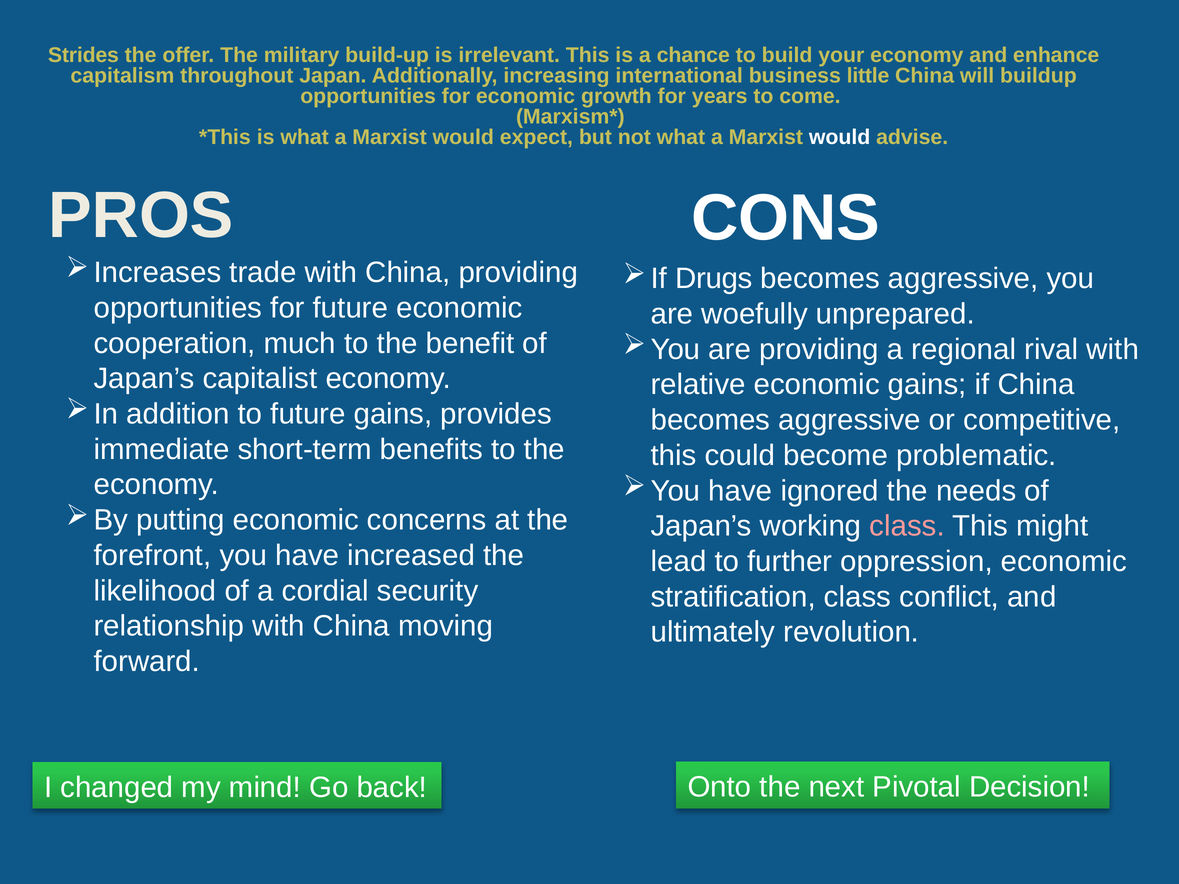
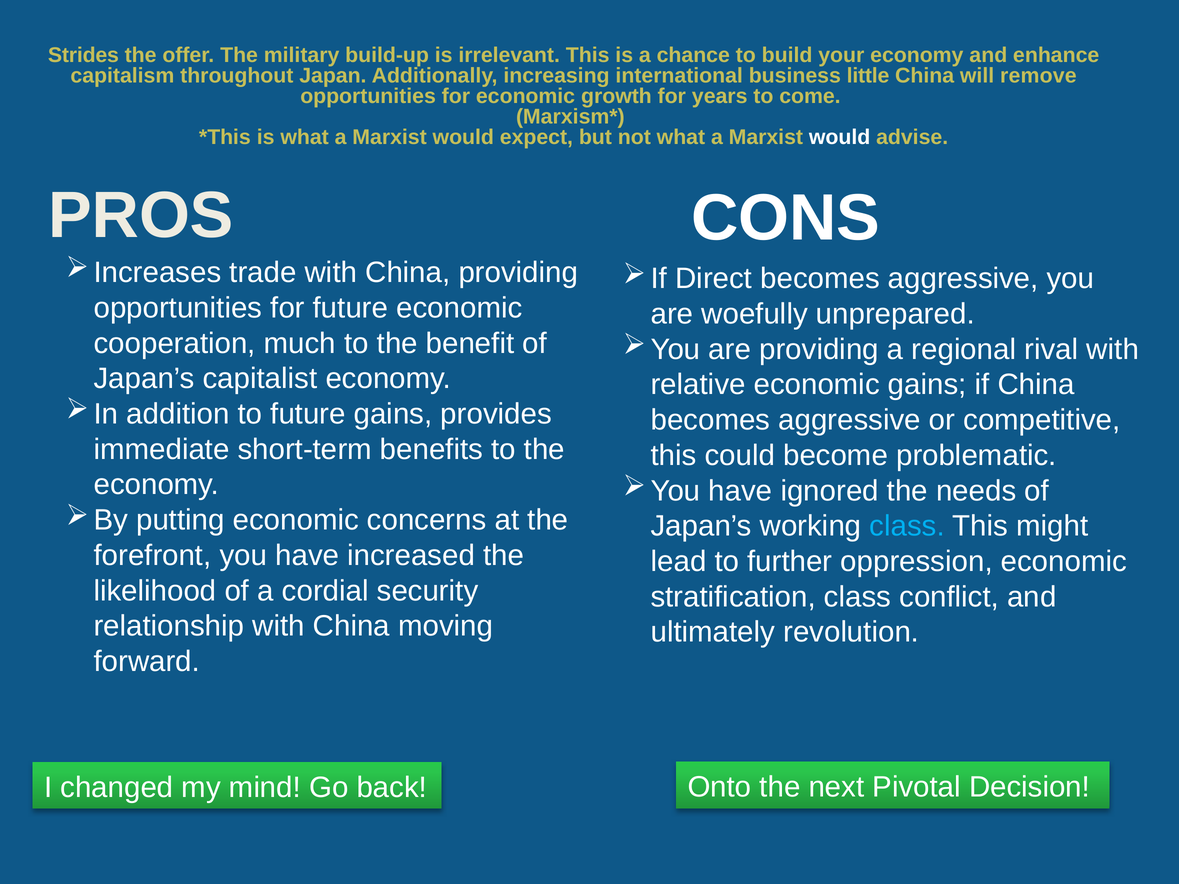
buildup: buildup -> remove (1038, 76)
Drugs: Drugs -> Direct (714, 279)
class colour: pink -> light blue (907, 526)
